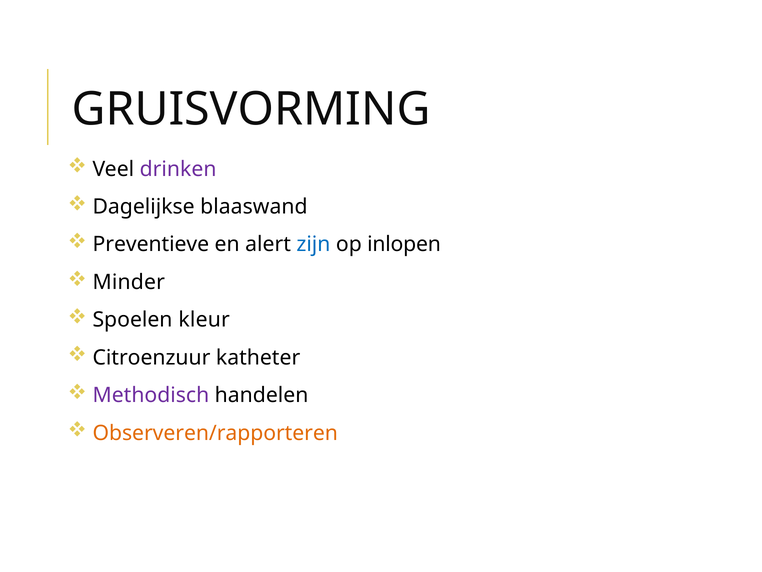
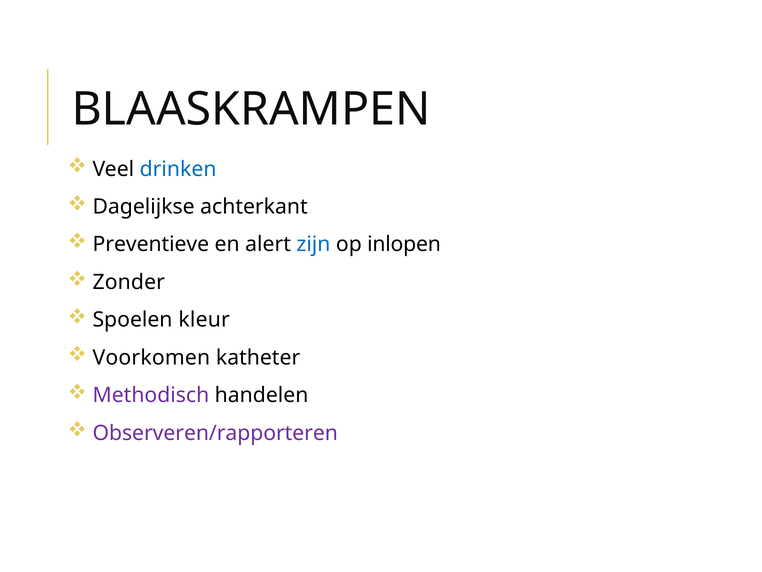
GRUISVORMING: GRUISVORMING -> BLAASKRAMPEN (251, 109)
drinken colour: purple -> blue (178, 169)
blaaswand: blaaswand -> achterkant (254, 207)
Minder: Minder -> Zonder (129, 282)
Citroenzuur: Citroenzuur -> Voorkomen (151, 357)
Observeren/rapporteren colour: orange -> purple (215, 433)
